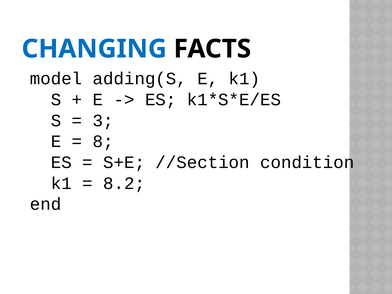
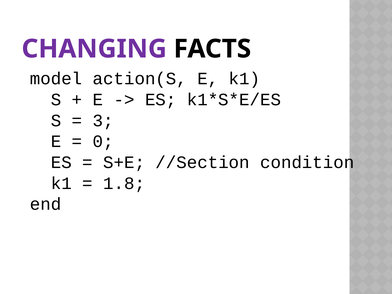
CHANGING colour: blue -> purple (94, 49)
adding(S: adding(S -> action(S (140, 79)
8: 8 -> 0 (103, 141)
8.2: 8.2 -> 1.8 (124, 183)
